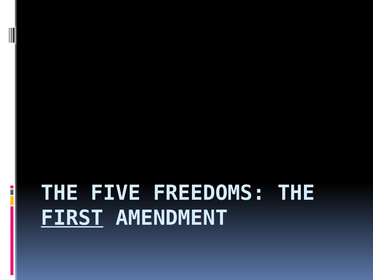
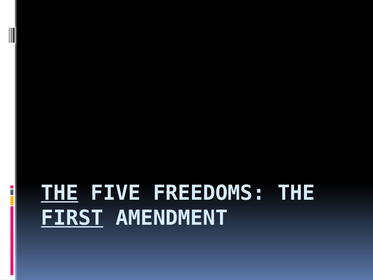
THE underline: none -> present (60, 193)
